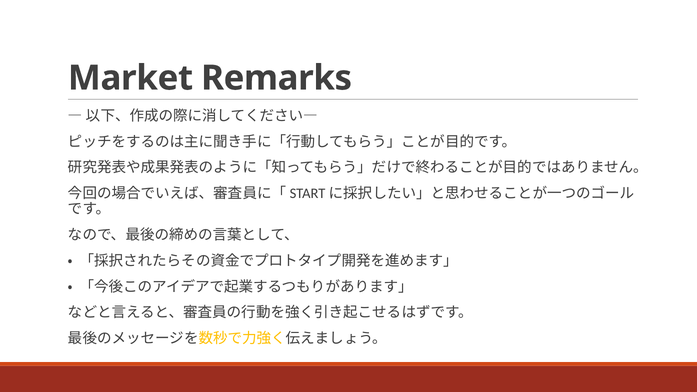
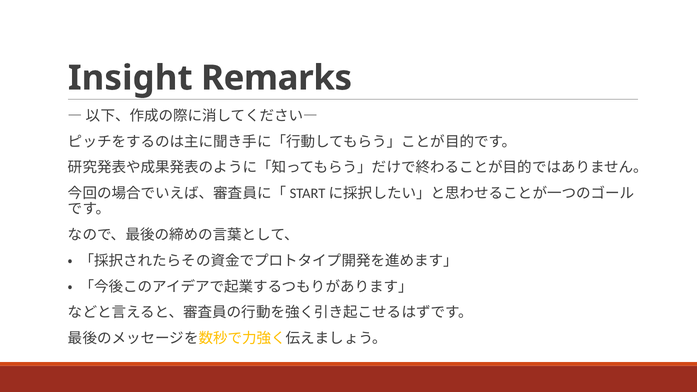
Market: Market -> Insight (130, 78)
